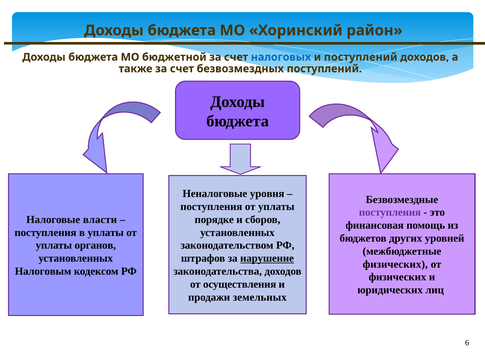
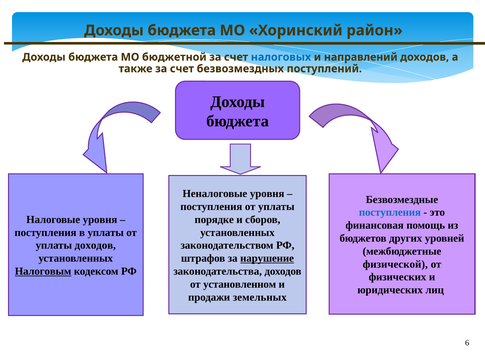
и поступлений: поступлений -> направлений (361, 57)
поступления colour: purple -> blue (390, 212)
Налоговые власти: власти -> уровня (100, 219)
уплаты органов: органов -> доходов (95, 245)
физических: физических -> физической (395, 264)
Налоговым underline: none -> present (43, 271)
осуществления: осуществления -> установленном (240, 284)
